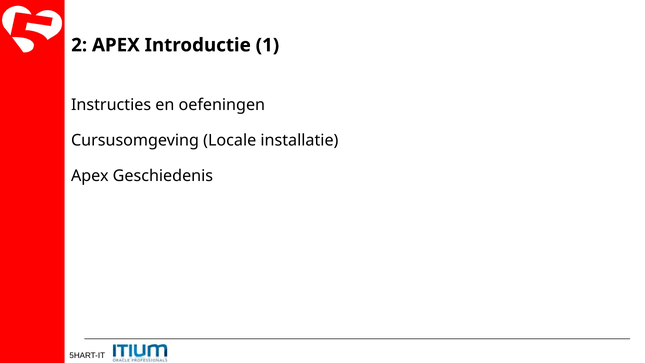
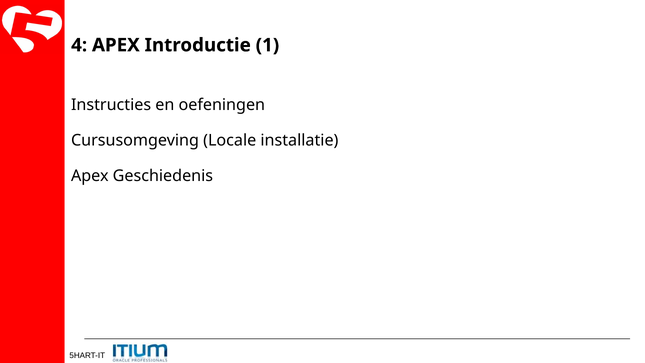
2: 2 -> 4 (79, 45)
